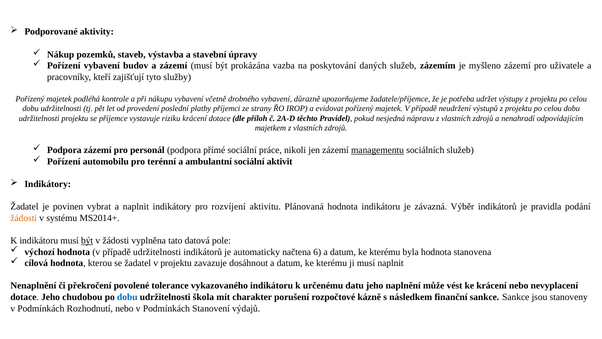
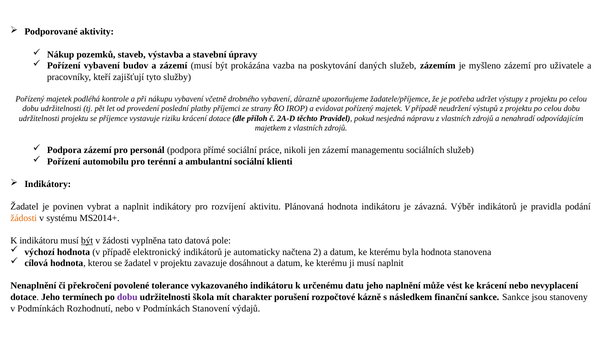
managementu underline: present -> none (378, 150)
aktivit: aktivit -> klienti (280, 161)
případě udržitelnosti: udržitelnosti -> elektronický (157, 252)
6: 6 -> 2 (317, 252)
chudobou: chudobou -> termínech (82, 297)
dobu colour: blue -> purple (127, 297)
